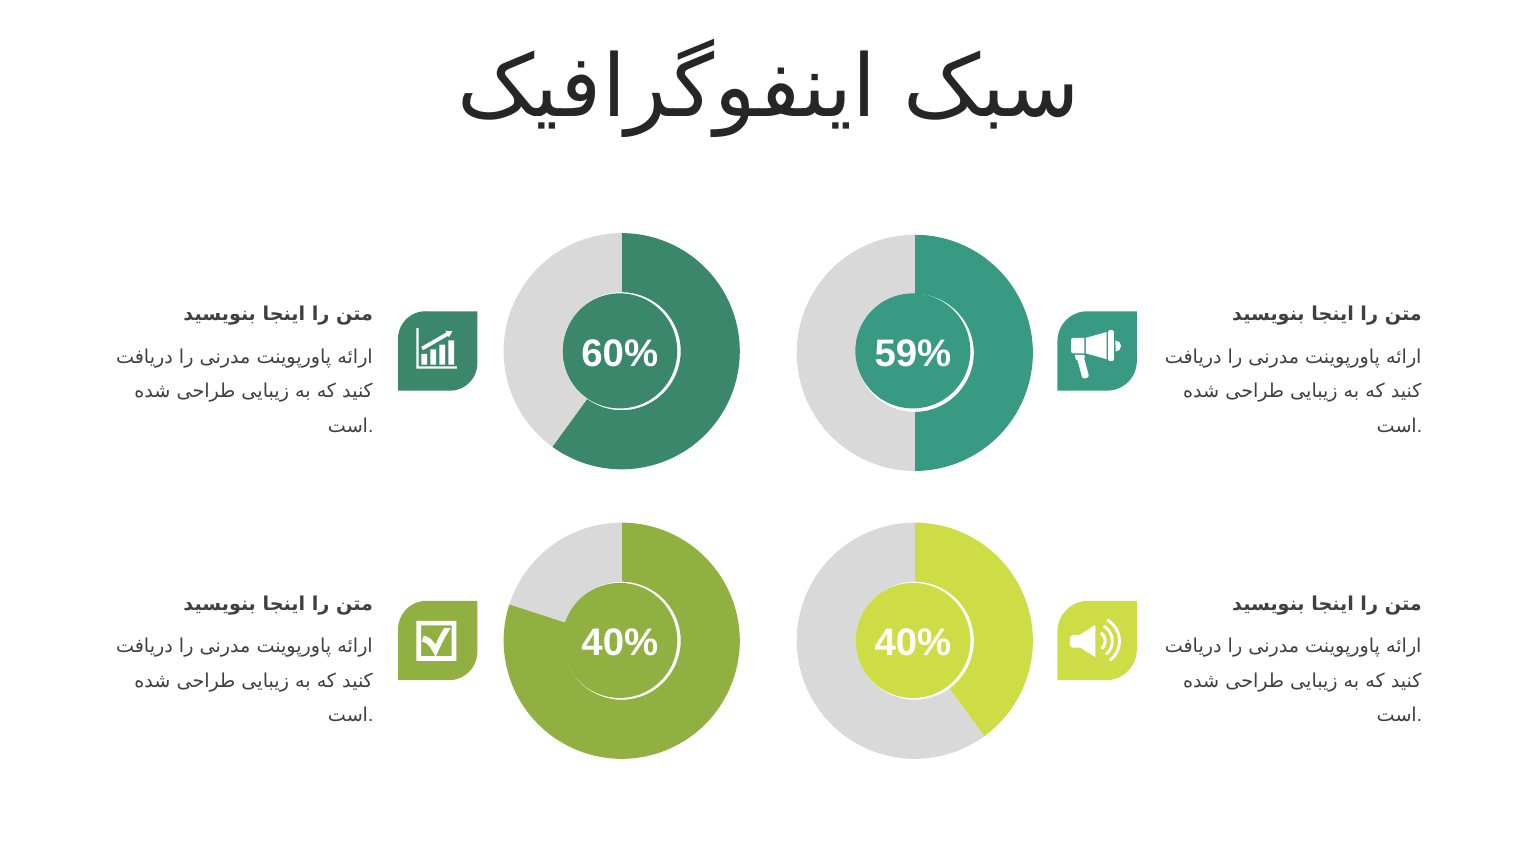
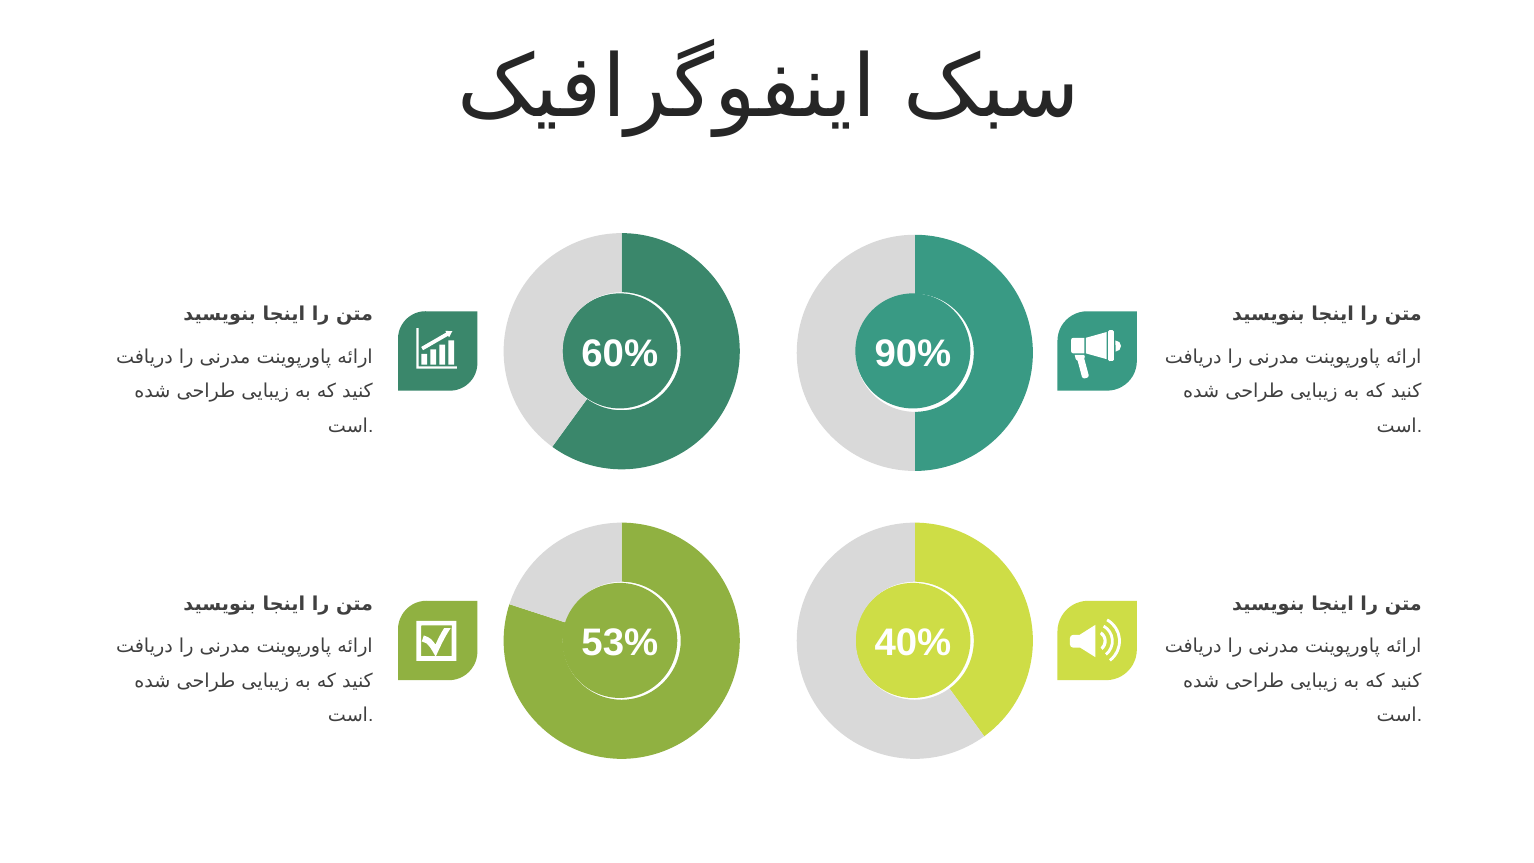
59%: 59% -> 90% (913, 354)
40%: 40% -> 53% (620, 643)
